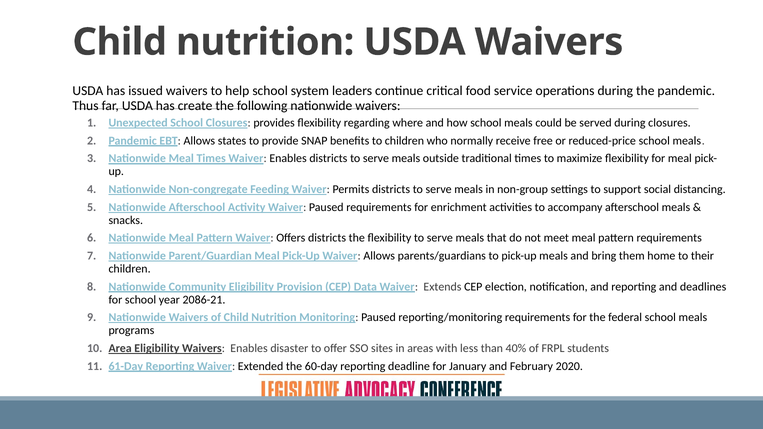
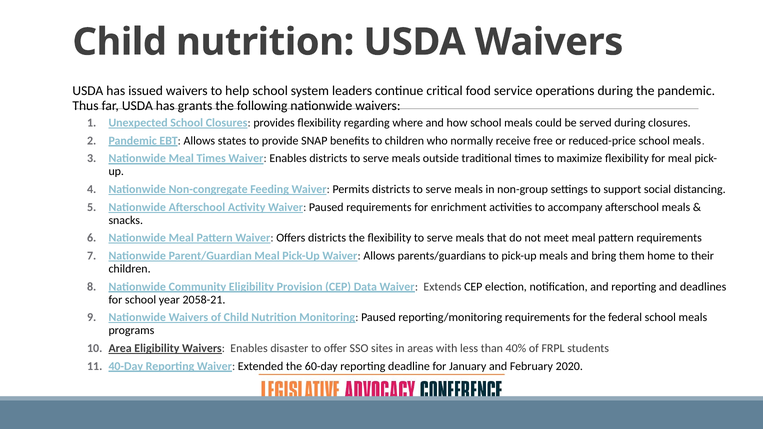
create: create -> grants (195, 106)
2086-21: 2086-21 -> 2058-21 (204, 300)
61-Day: 61-Day -> 40-Day (126, 366)
